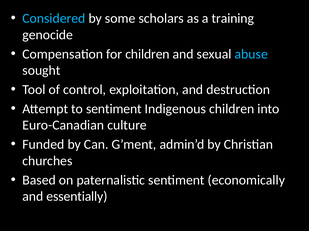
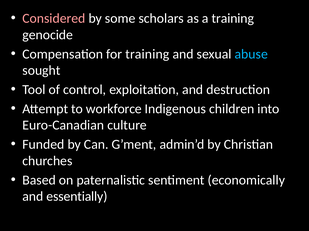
Considered colour: light blue -> pink (54, 18)
for children: children -> training (147, 54)
to sentiment: sentiment -> workforce (114, 109)
